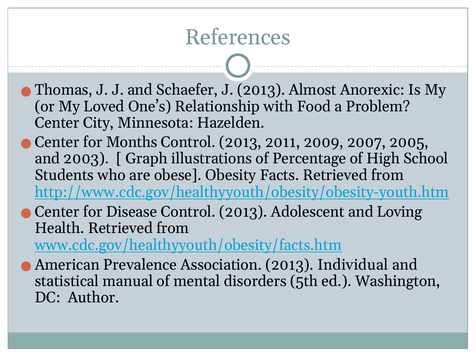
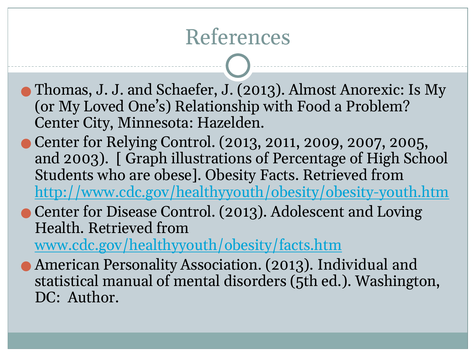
Months: Months -> Relying (132, 142)
Prevalence: Prevalence -> Personality (140, 265)
